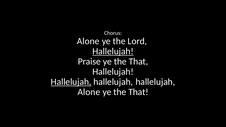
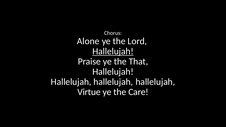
Hallelujah underline: present -> none (71, 82)
Alone: Alone -> Virtue (89, 92)
That: That -> Care (138, 92)
